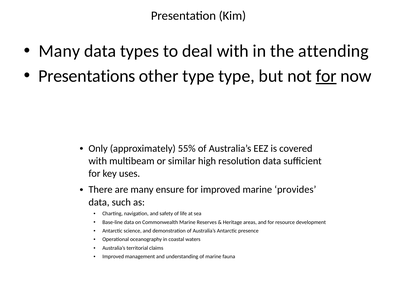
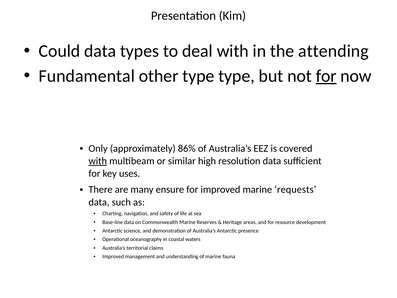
Many: Many -> Could (59, 51)
Presentations: Presentations -> Fundamental (87, 76)
55%: 55% -> 86% (187, 148)
with underline: none -> present (98, 161)
provides: provides -> requests (295, 189)
